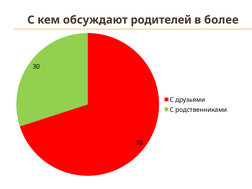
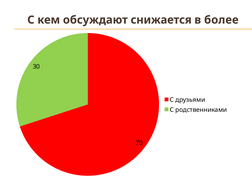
родителей: родителей -> снижается (161, 20)
